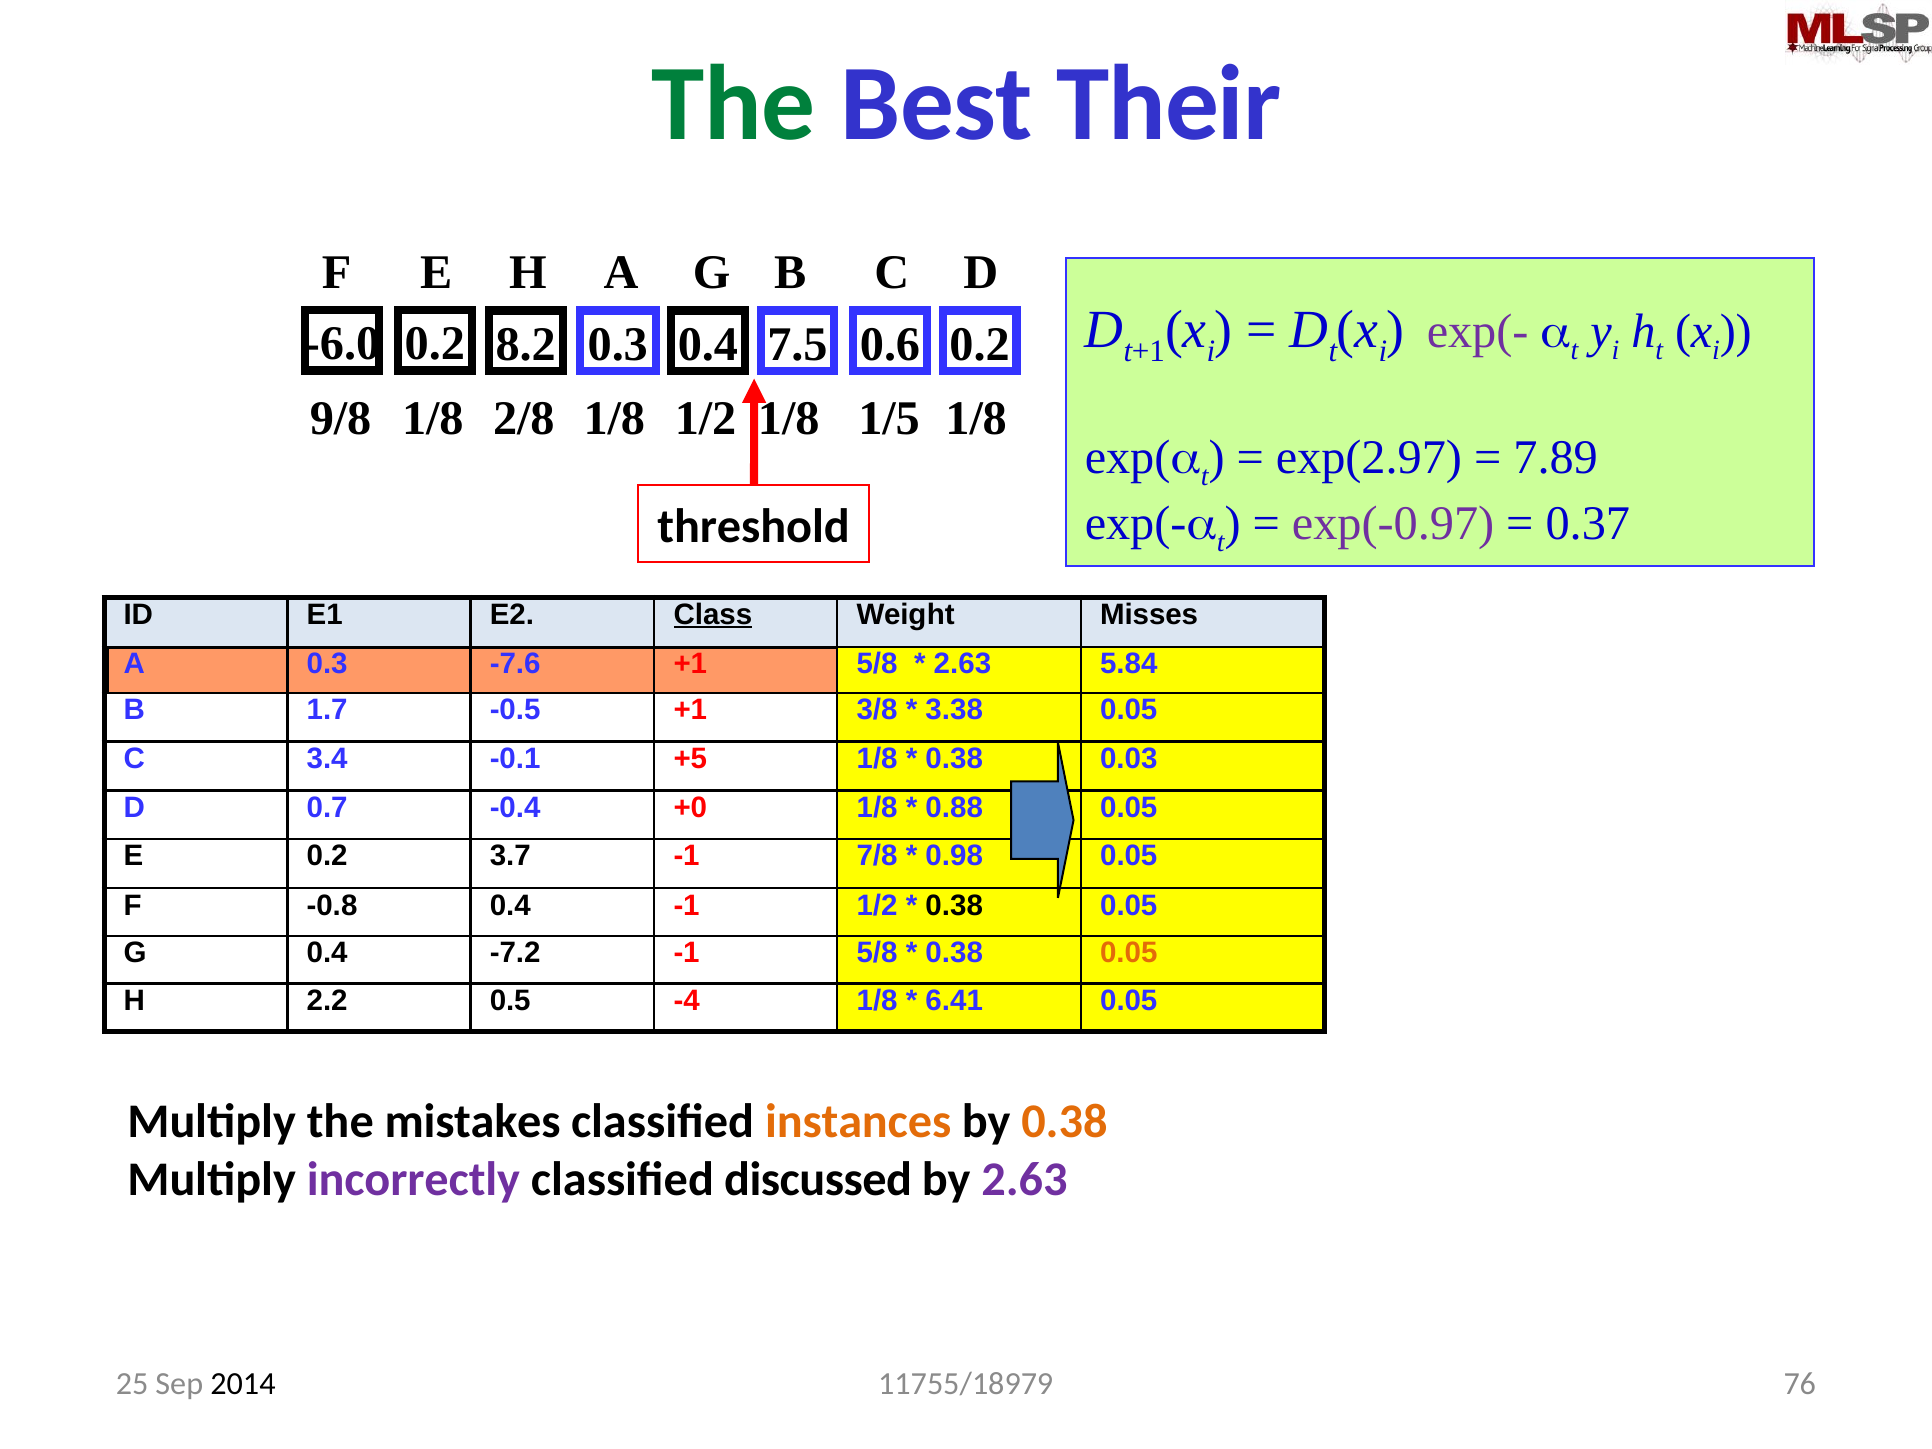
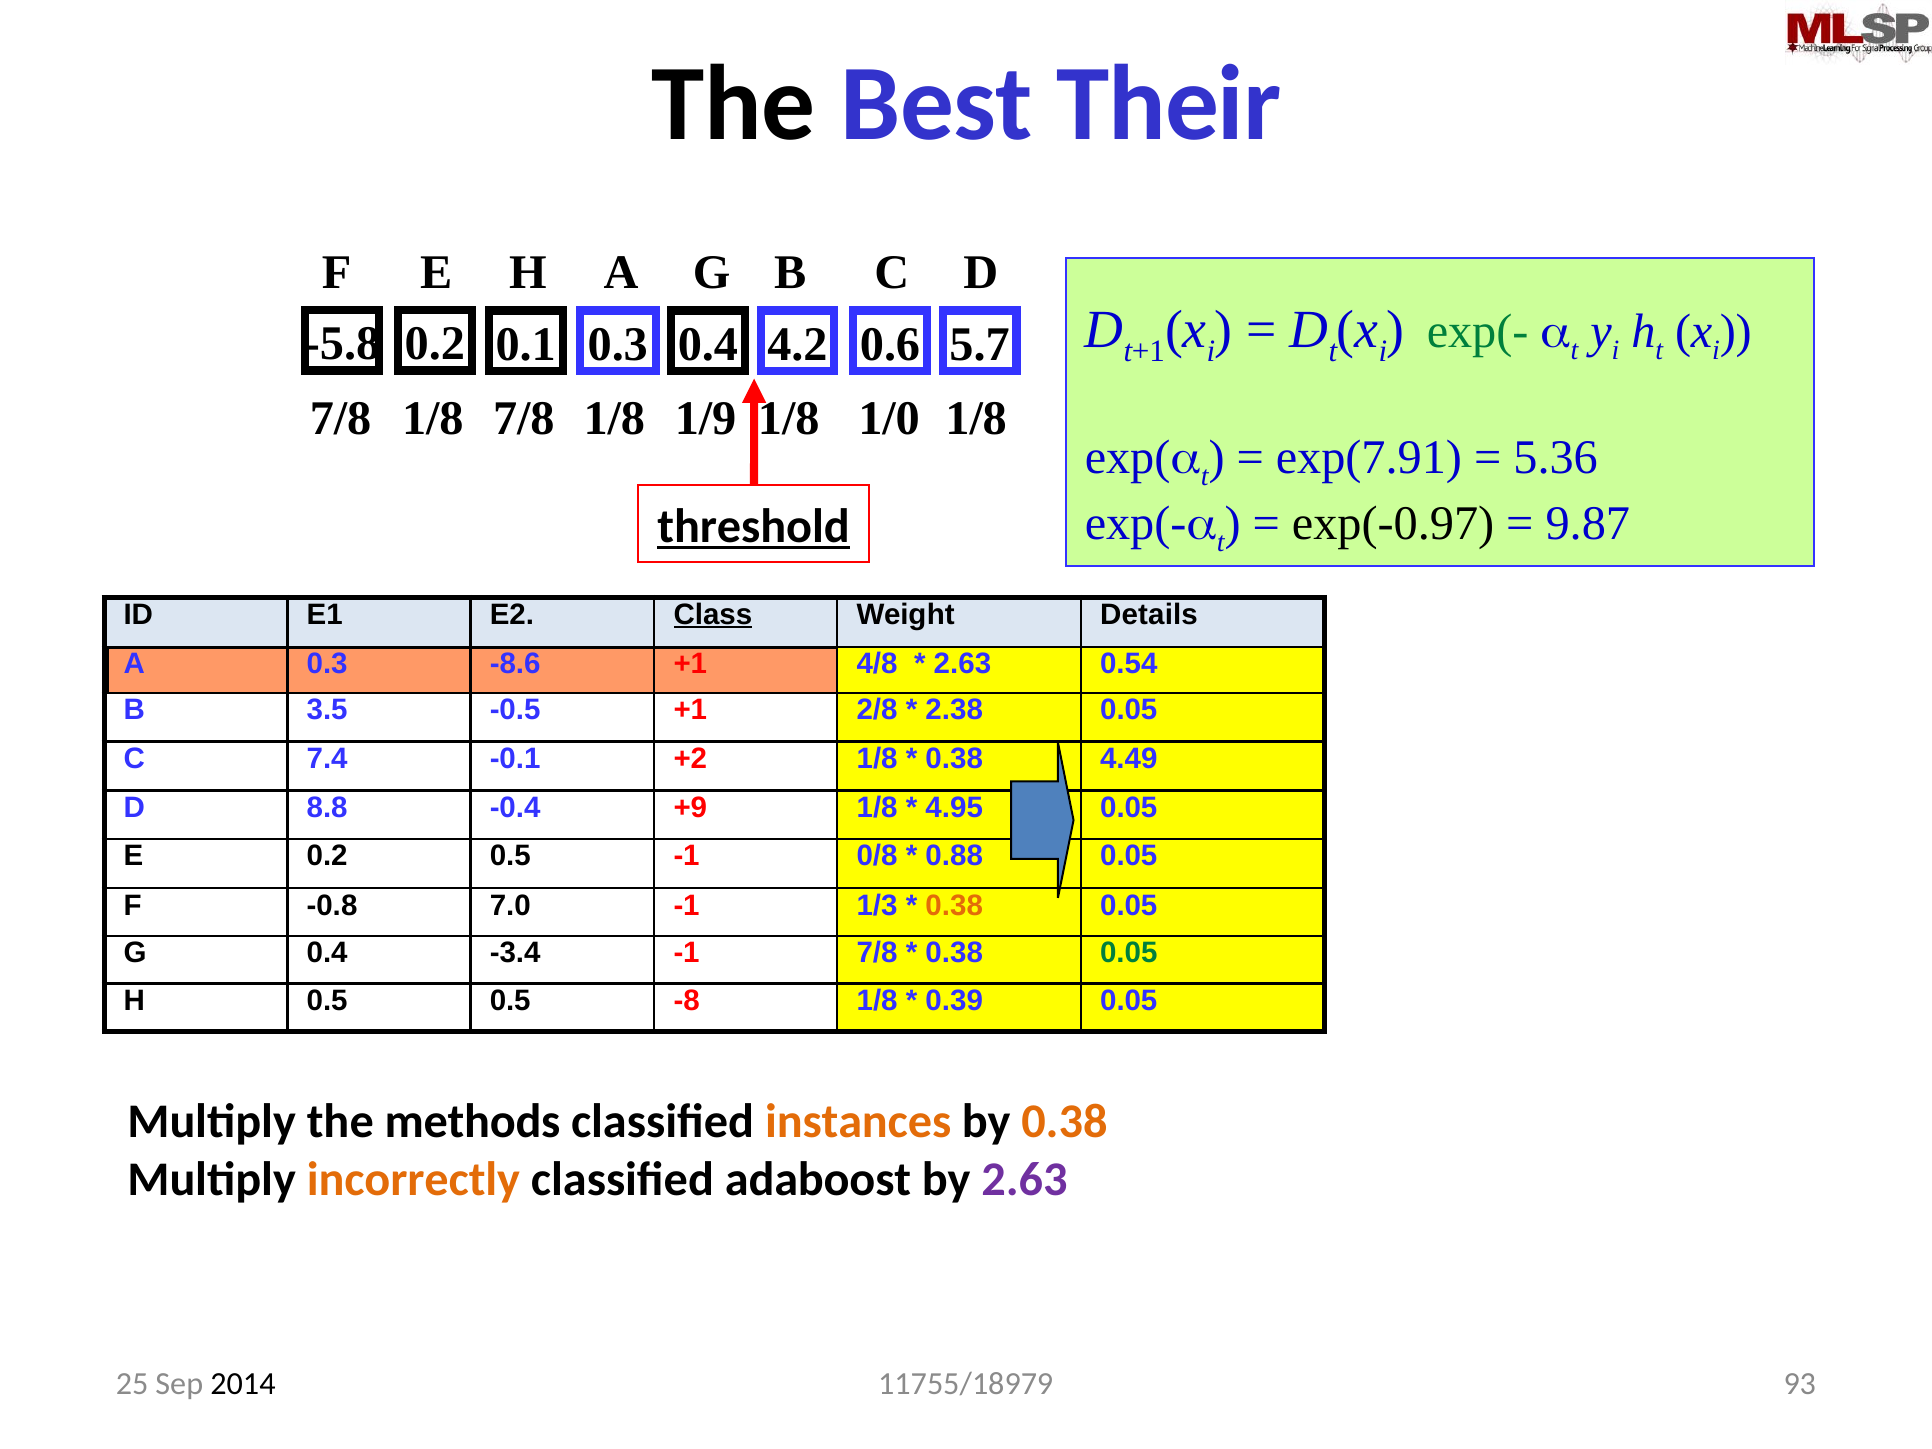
The colour: green -> black (734, 104)
exp(- colour: purple -> green (1478, 332)
-6.0: -6.0 -> -5.8 (342, 344)
8.2: 8.2 -> 0.1 (526, 344)
7.5: 7.5 -> 4.2 (797, 344)
0.6 0.2: 0.2 -> 5.7 (980, 344)
9/8: 9/8 -> 7/8 (341, 419)
1/8 2/8: 2/8 -> 7/8 (524, 419)
1/8 1/2: 1/2 -> 1/9 (706, 419)
1/5: 1/5 -> 1/0 (889, 419)
exp(2.97: exp(2.97 -> exp(7.91 (1369, 457)
7.89: 7.89 -> 5.36 (1556, 457)
exp(-0.97 colour: purple -> black (1393, 523)
0.37: 0.37 -> 9.87 (1588, 523)
threshold underline: none -> present (754, 527)
Misses: Misses -> Details (1149, 614)
-7.6: -7.6 -> -8.6 (515, 664)
+1 5/8: 5/8 -> 4/8 (877, 664)
5.84: 5.84 -> 0.54 (1129, 664)
1.7: 1.7 -> 3.5 (327, 710)
3/8: 3/8 -> 2/8 (877, 710)
3.38: 3.38 -> 2.38 (954, 710)
3.4: 3.4 -> 7.4 (327, 758)
+5: +5 -> +2 (690, 758)
0.03: 0.03 -> 4.49 (1129, 758)
0.7: 0.7 -> 8.8 (327, 807)
+0: +0 -> +9 (690, 807)
0.88: 0.88 -> 4.95 (954, 807)
0.2 3.7: 3.7 -> 0.5 (510, 856)
7/8: 7/8 -> 0/8 (877, 856)
0.98: 0.98 -> 0.88 (954, 856)
-0.8 0.4: 0.4 -> 7.0 (510, 905)
-1 1/2: 1/2 -> 1/3 (877, 905)
0.38 colour: black -> orange (954, 905)
-7.2: -7.2 -> -3.4 (515, 953)
-1 5/8: 5/8 -> 7/8 (877, 953)
0.05 colour: orange -> green (1129, 953)
H 2.2: 2.2 -> 0.5 (327, 1000)
-4: -4 -> -8 (687, 1000)
6.41: 6.41 -> 0.39 (954, 1000)
mistakes: mistakes -> methods (473, 1122)
incorrectly colour: purple -> orange (413, 1179)
discussed: discussed -> adaboost (818, 1179)
76: 76 -> 93 (1800, 1383)
